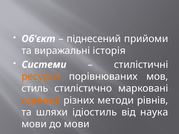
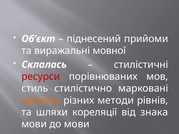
історія: історія -> мовної (109, 51)
Системи: Системи -> Склалась (44, 65)
ресурси colour: orange -> red (41, 77)
ідіостиль: ідіостиль -> кореляції (95, 112)
наука: наука -> знака (154, 112)
